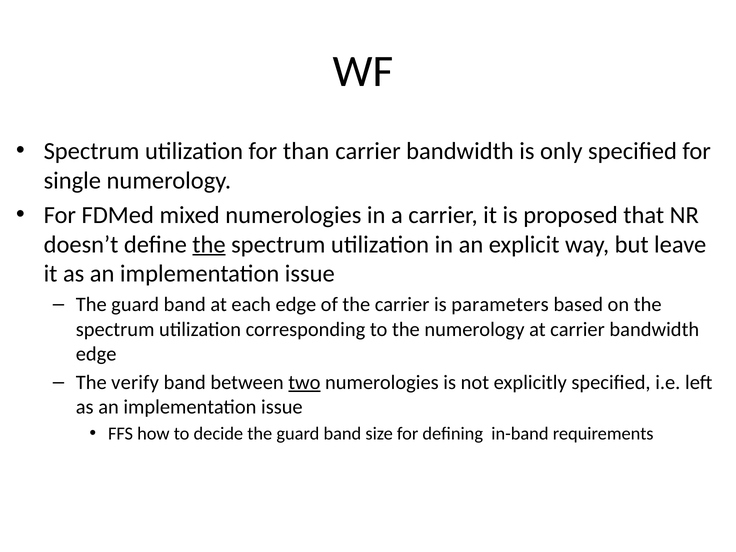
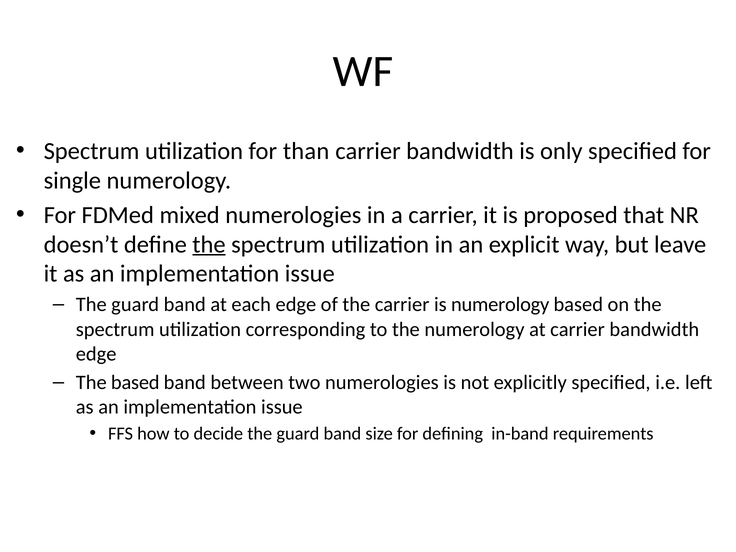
is parameters: parameters -> numerology (500, 305)
The verify: verify -> based (135, 382)
two underline: present -> none (304, 382)
